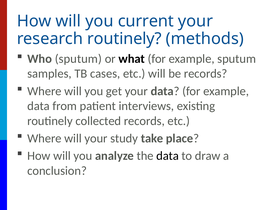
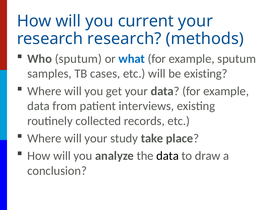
research routinely: routinely -> research (124, 39)
what colour: black -> blue (132, 59)
be records: records -> existing (206, 74)
